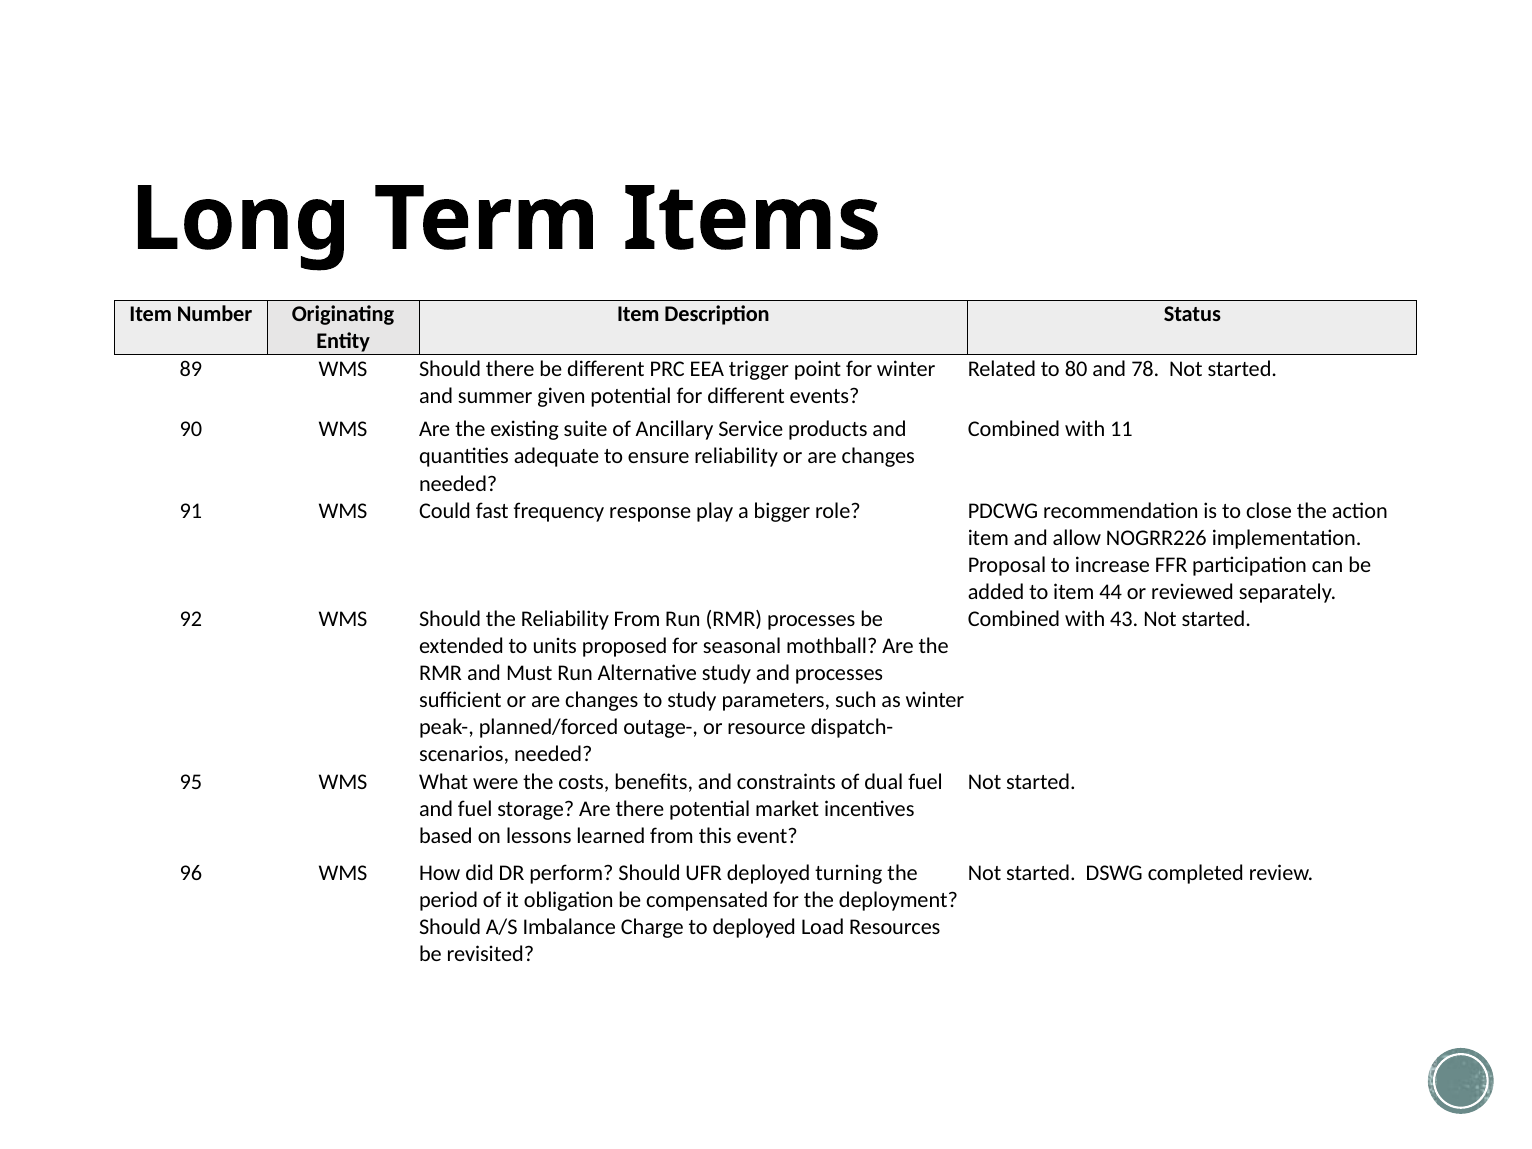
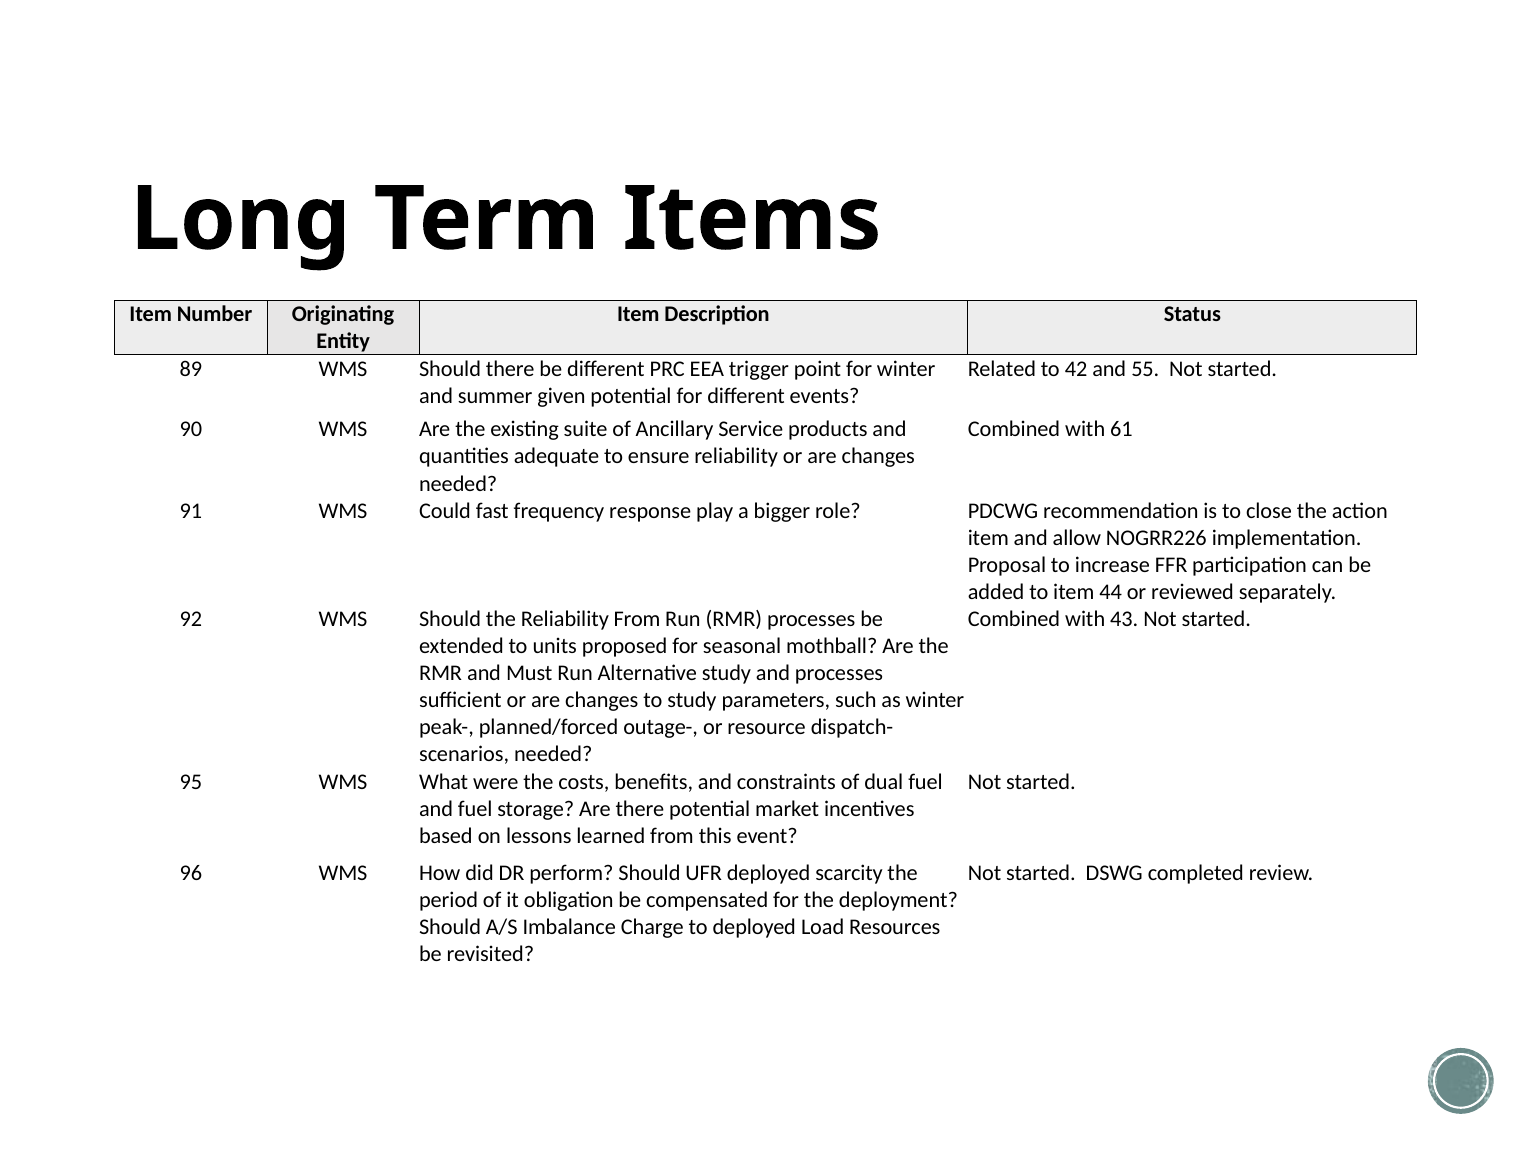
80: 80 -> 42 (1076, 369)
78: 78 -> 55 (1145, 369)
11: 11 -> 61 (1121, 429)
turning: turning -> scarcity (849, 873)
